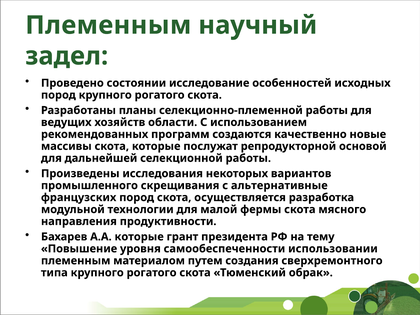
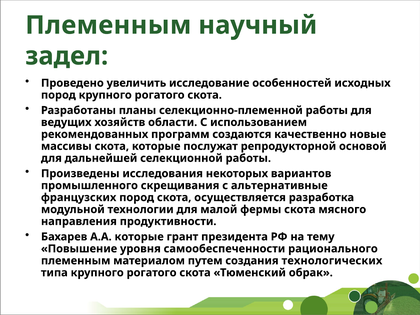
состоянии: состоянии -> увеличить (136, 83)
использовании: использовании -> рационального (333, 249)
сверхремонтного: сверхремонтного -> технологических (332, 261)
